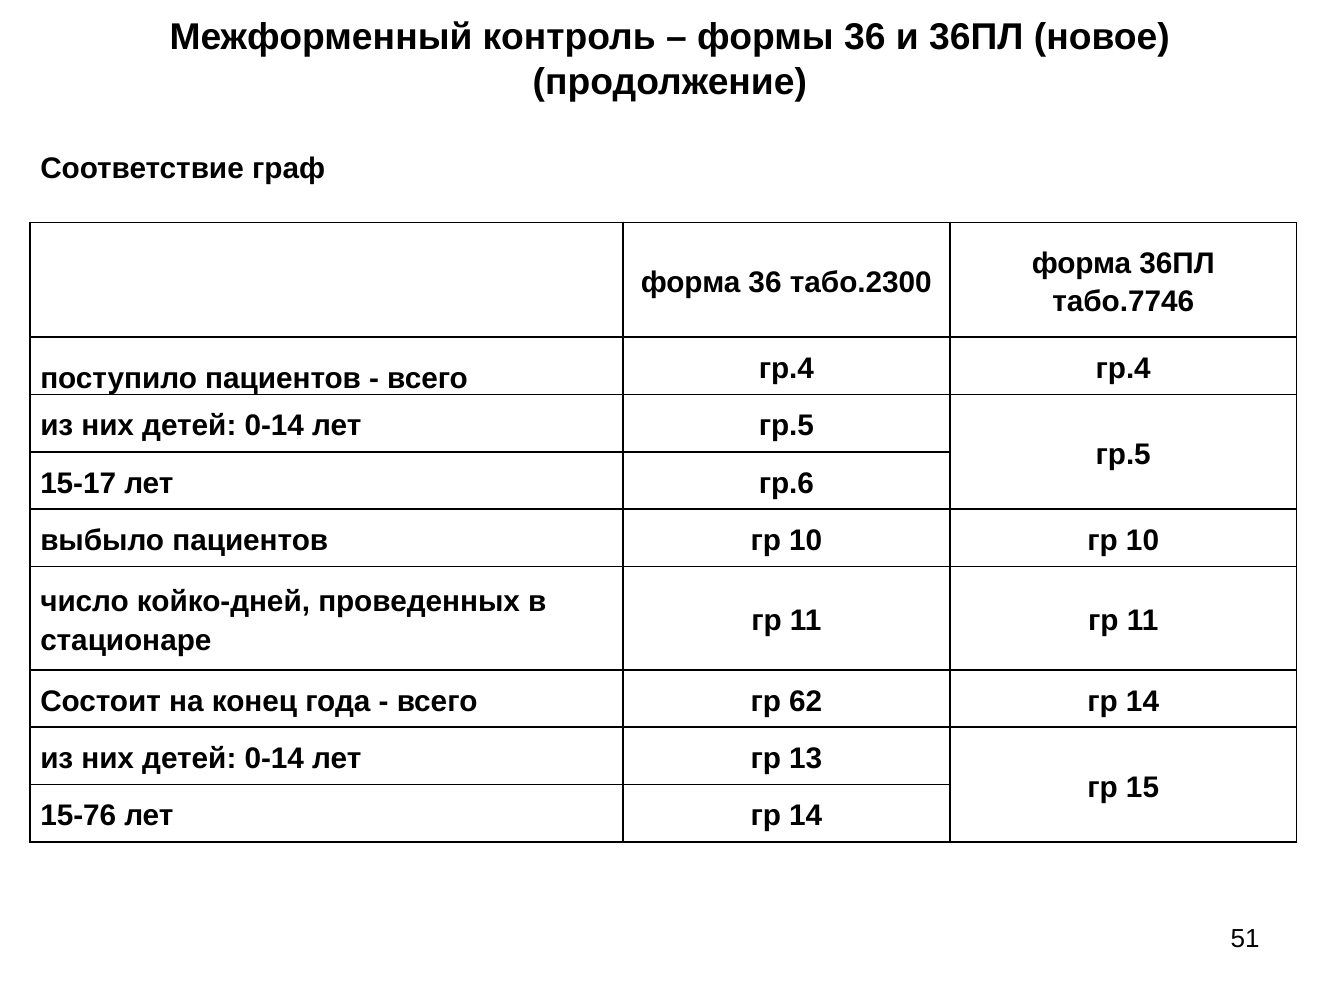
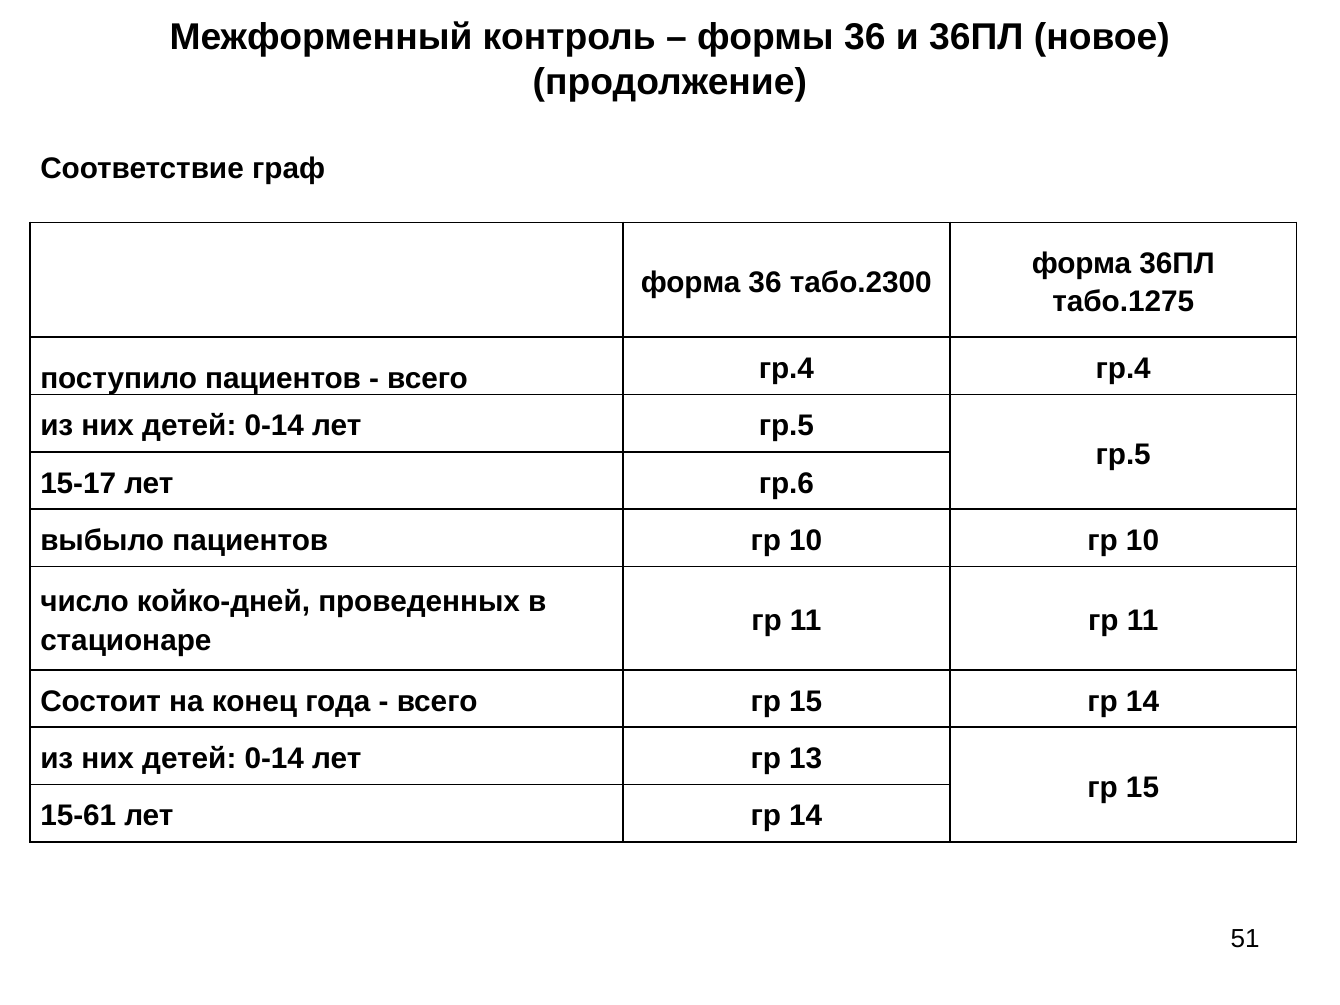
табо.7746: табо.7746 -> табо.1275 (1123, 302)
всего гр 62: 62 -> 15 (806, 701)
15-76: 15-76 -> 15-61 (78, 816)
